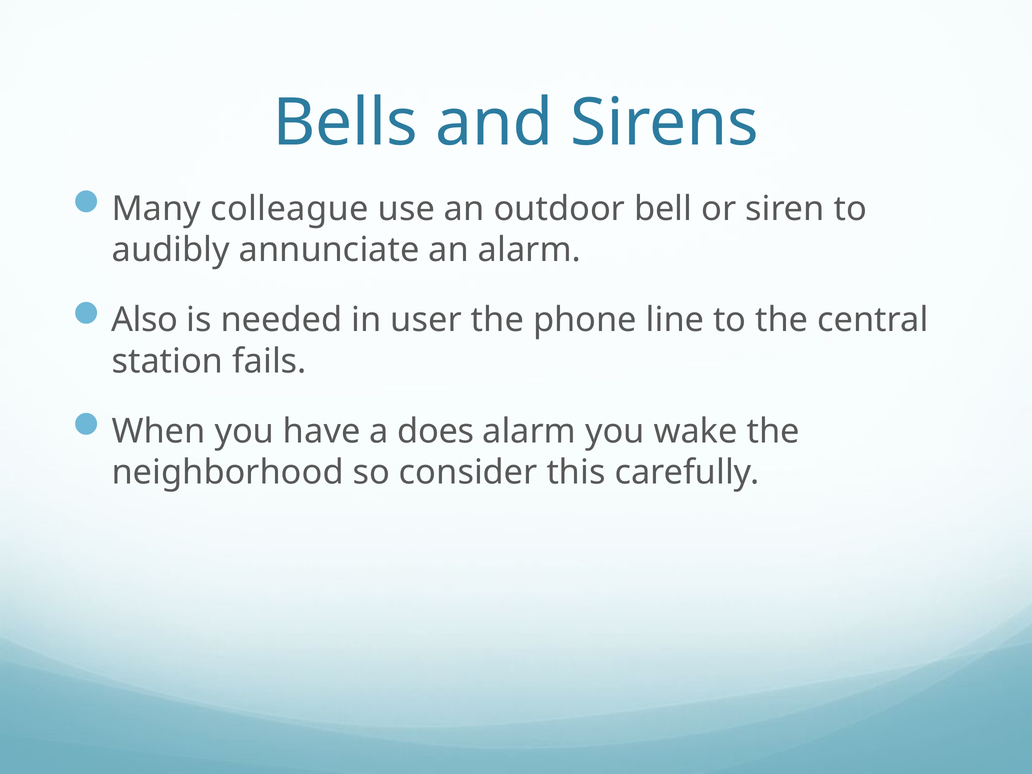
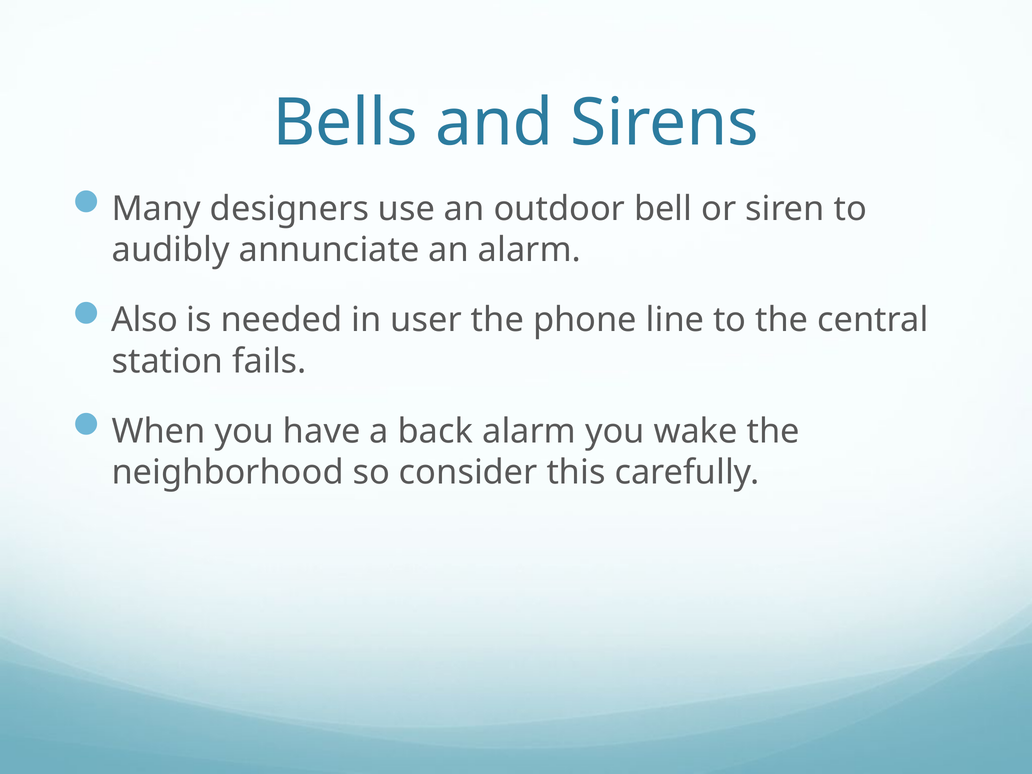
colleague: colleague -> designers (290, 209)
does: does -> back (435, 431)
